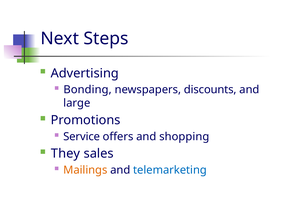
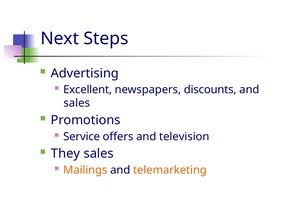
Bonding: Bonding -> Excellent (88, 90)
large: large -> sales (77, 103)
shopping: shopping -> television (184, 137)
telemarketing colour: blue -> orange (170, 170)
